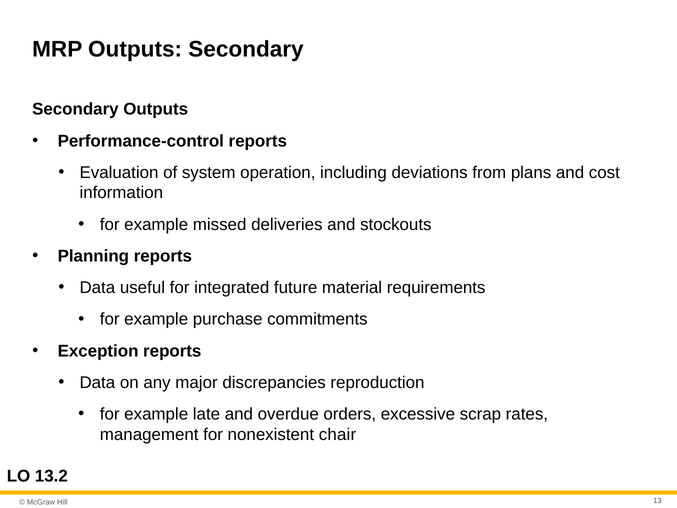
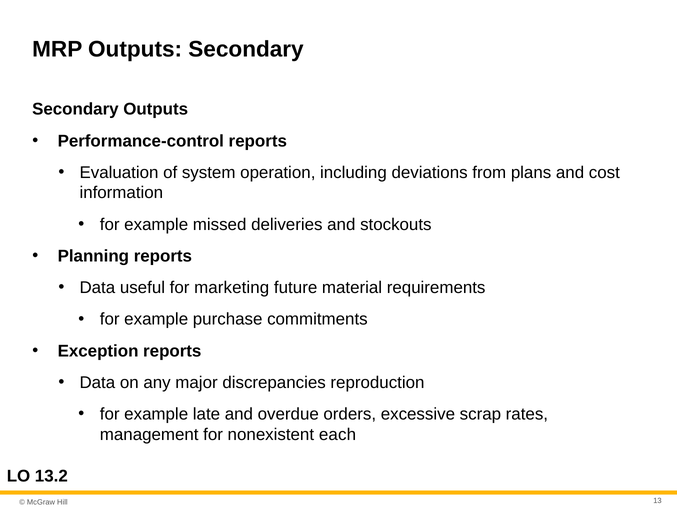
integrated: integrated -> marketing (232, 288)
chair: chair -> each (338, 434)
